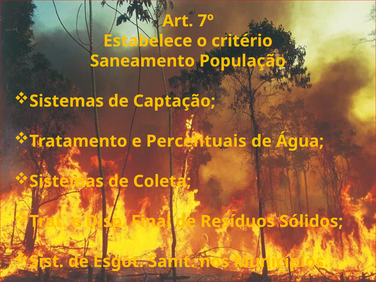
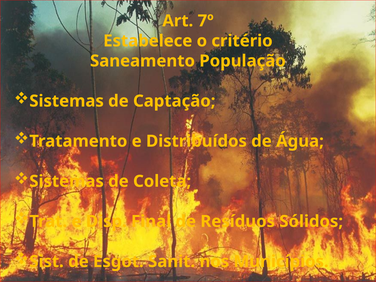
Percentuais: Percentuais -> Distribuídos (196, 141)
